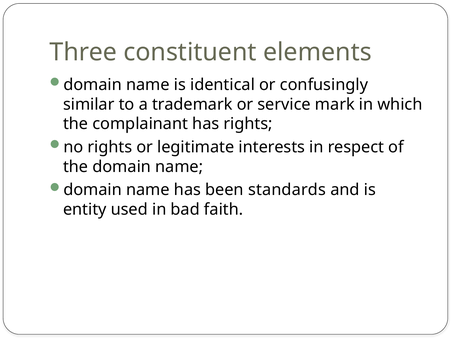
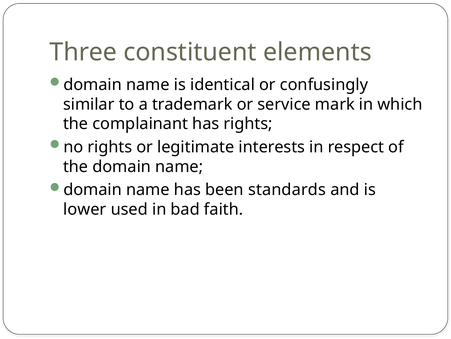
entity: entity -> lower (85, 209)
